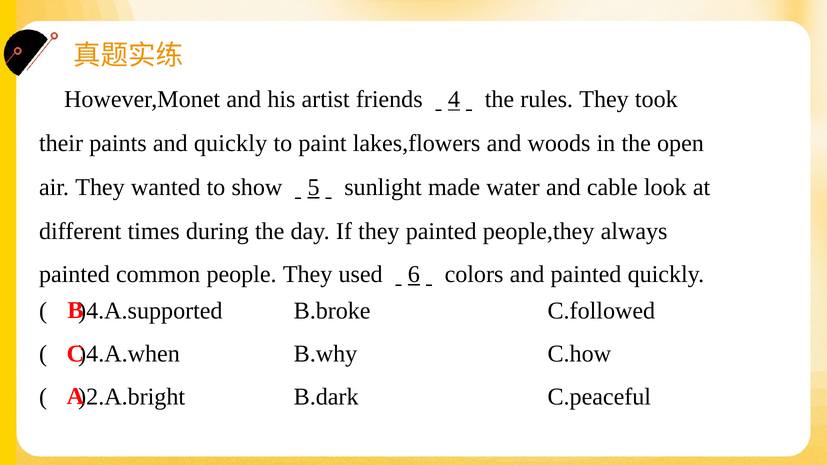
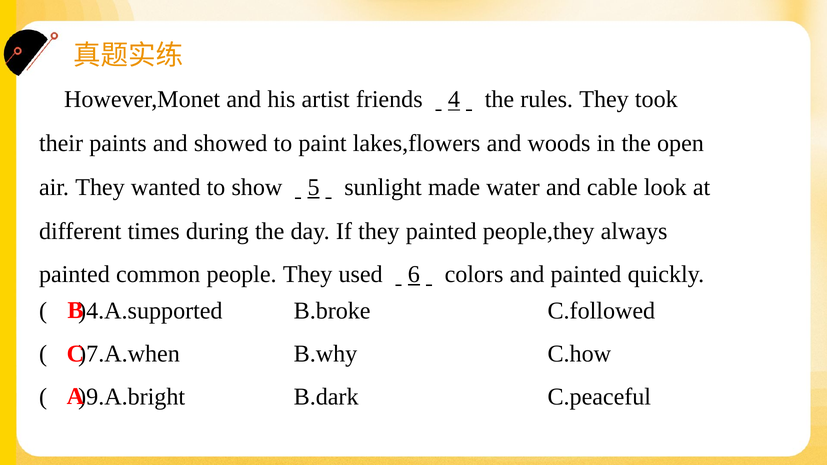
and quickly: quickly -> showed (231, 143)
)4.A.when: )4.A.when -> )7.A.when (129, 354)
)2.A.bright: )2.A.bright -> )9.A.bright (132, 397)
